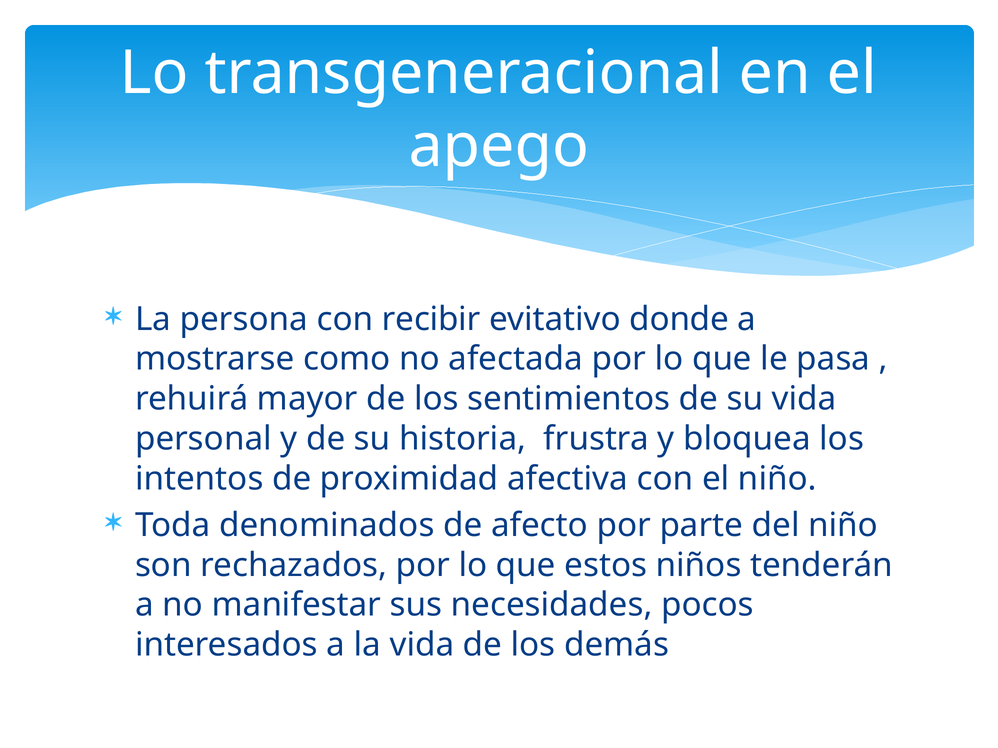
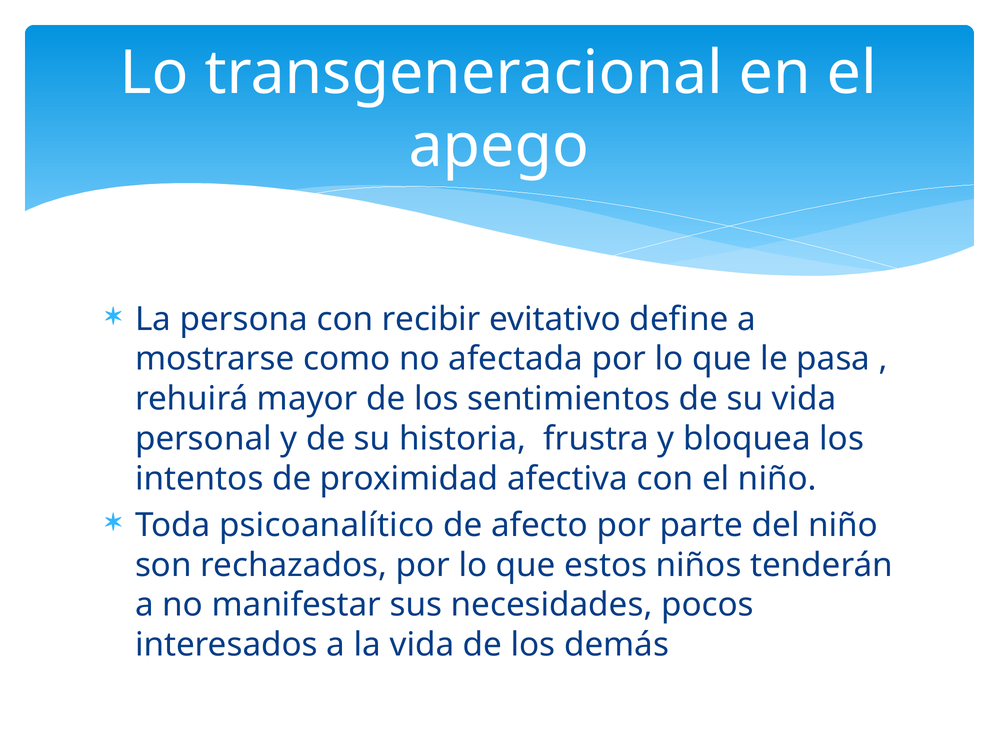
donde: donde -> define (679, 319)
denominados: denominados -> psicoanalítico (327, 526)
